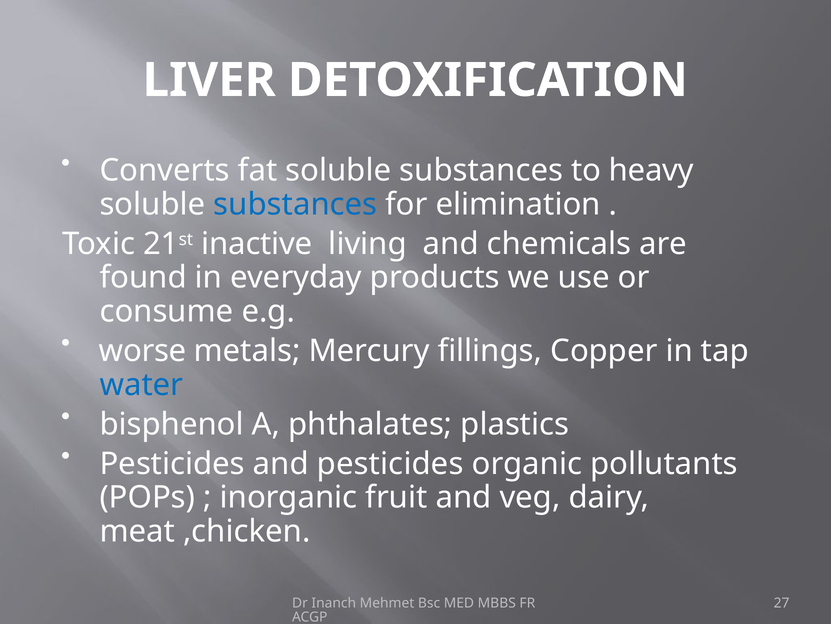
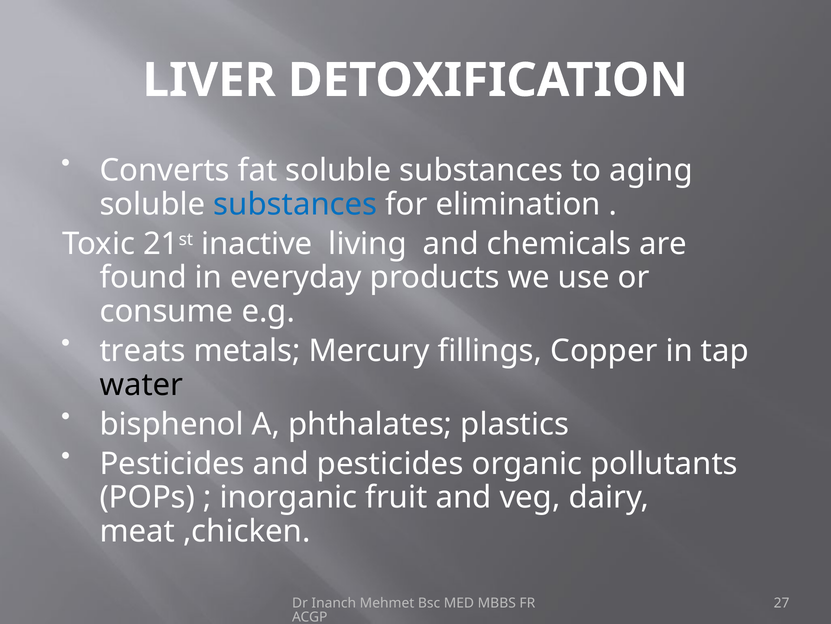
heavy: heavy -> aging (651, 170)
worse: worse -> treats (143, 351)
water colour: blue -> black (141, 384)
